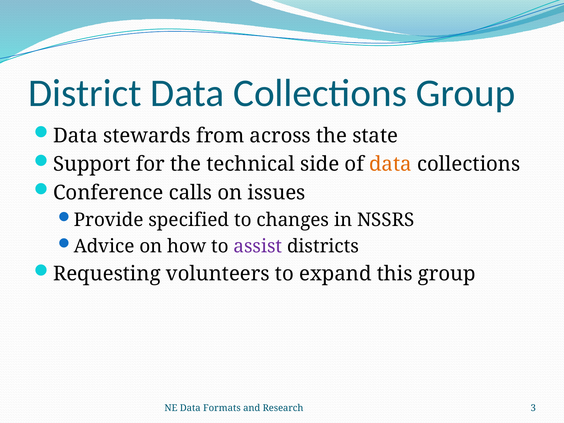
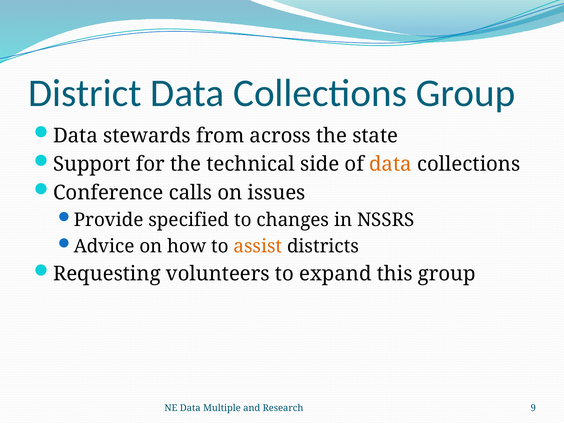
assist colour: purple -> orange (258, 246)
Formats: Formats -> Multiple (222, 408)
3: 3 -> 9 (533, 408)
